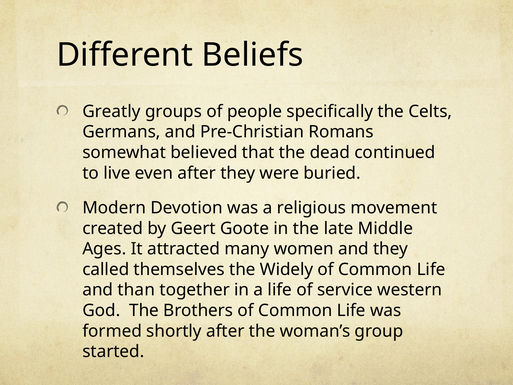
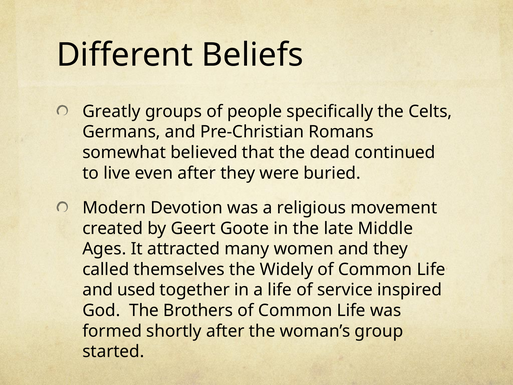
than: than -> used (136, 290)
western: western -> inspired (410, 290)
